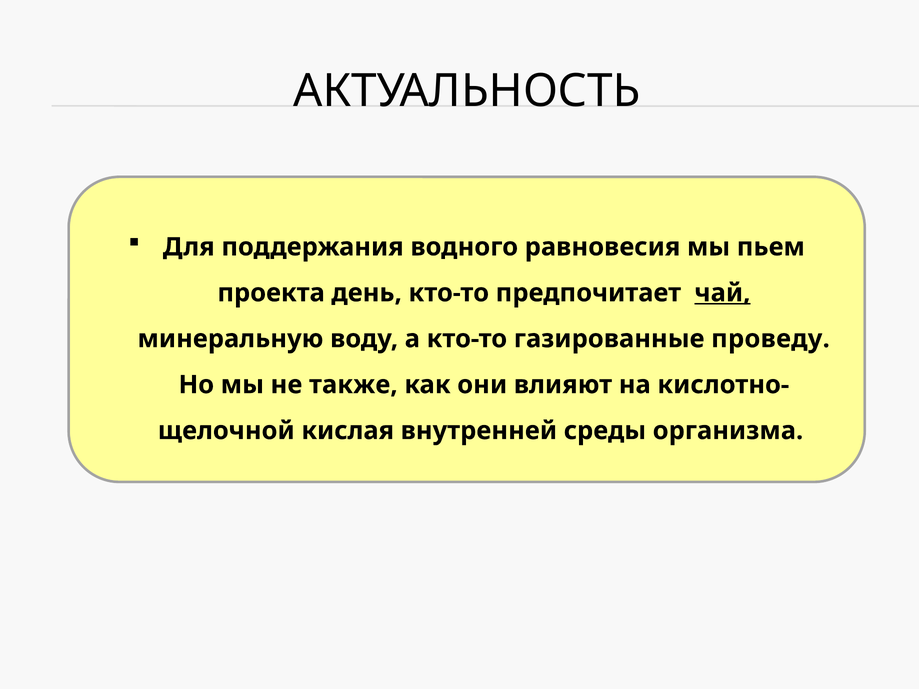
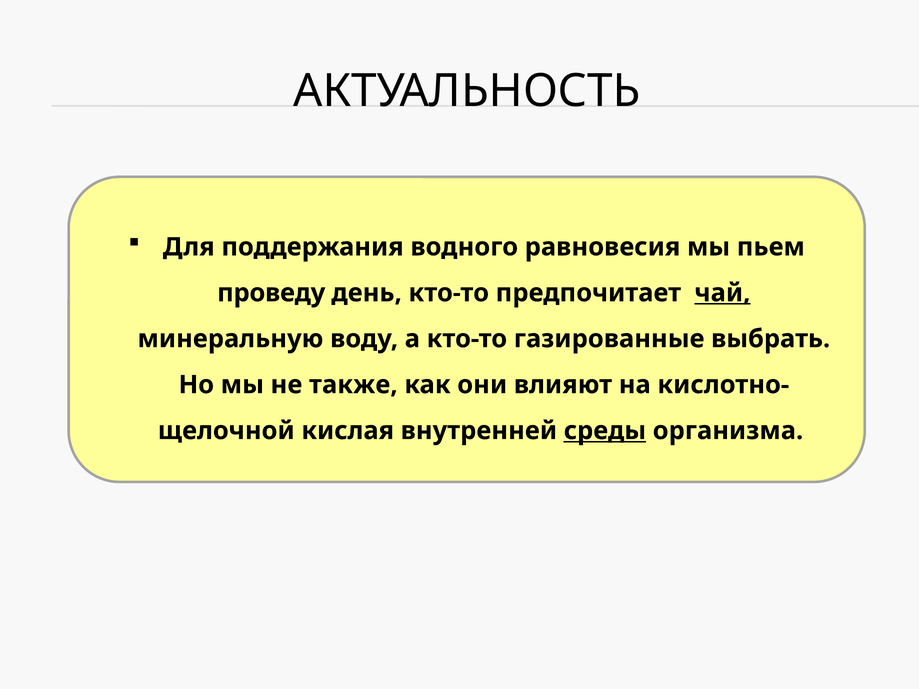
проекта: проекта -> проведу (271, 293)
проведу: проведу -> выбрать (771, 339)
среды underline: none -> present (605, 431)
